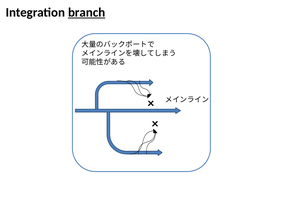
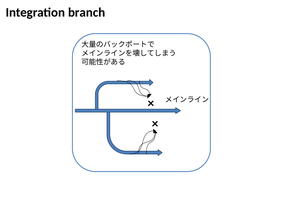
branch underline: present -> none (87, 12)
